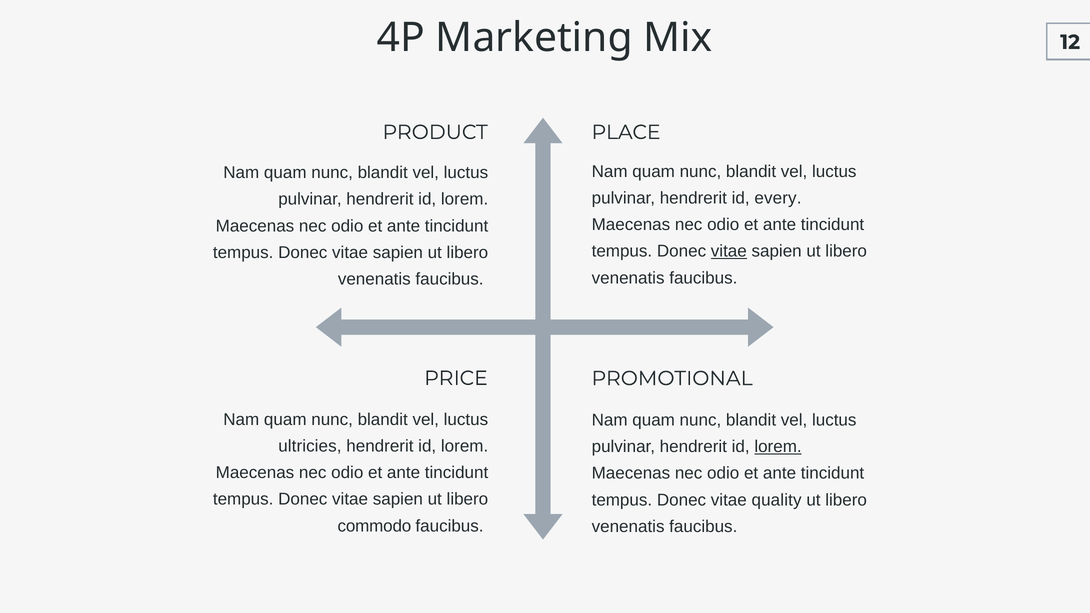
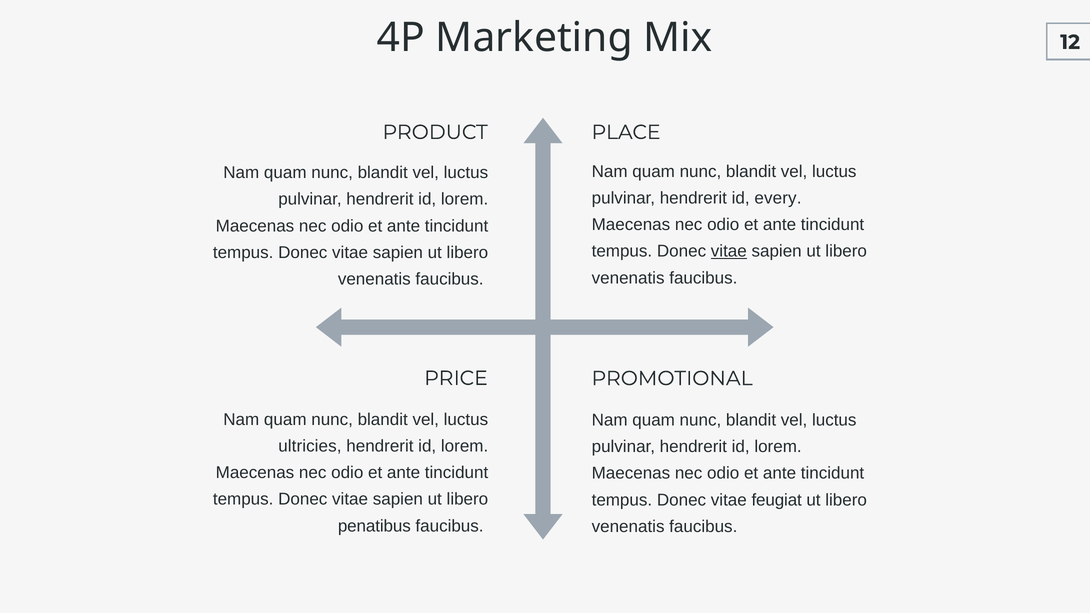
lorem underline: present -> none (778, 447)
quality: quality -> feugiat (777, 500)
commodo: commodo -> penatibus (374, 526)
